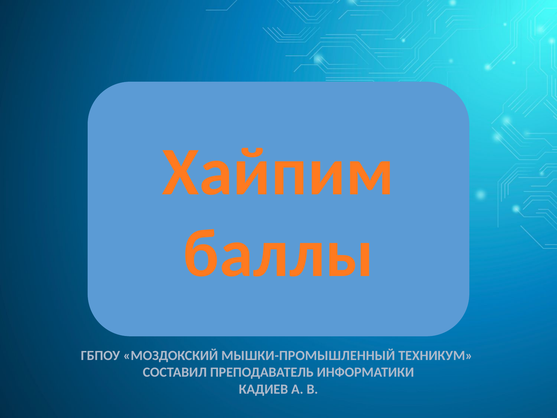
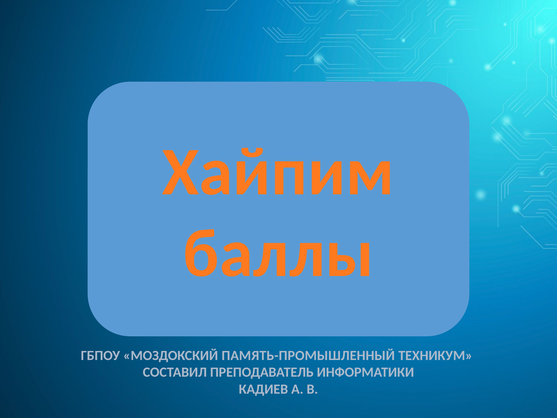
МЫШКИ-ПРОМЫШЛЕННЫЙ: МЫШКИ-ПРОМЫШЛЕННЫЙ -> ПАМЯТЬ-ПРОМЫШЛЕННЫЙ (308, 355)
